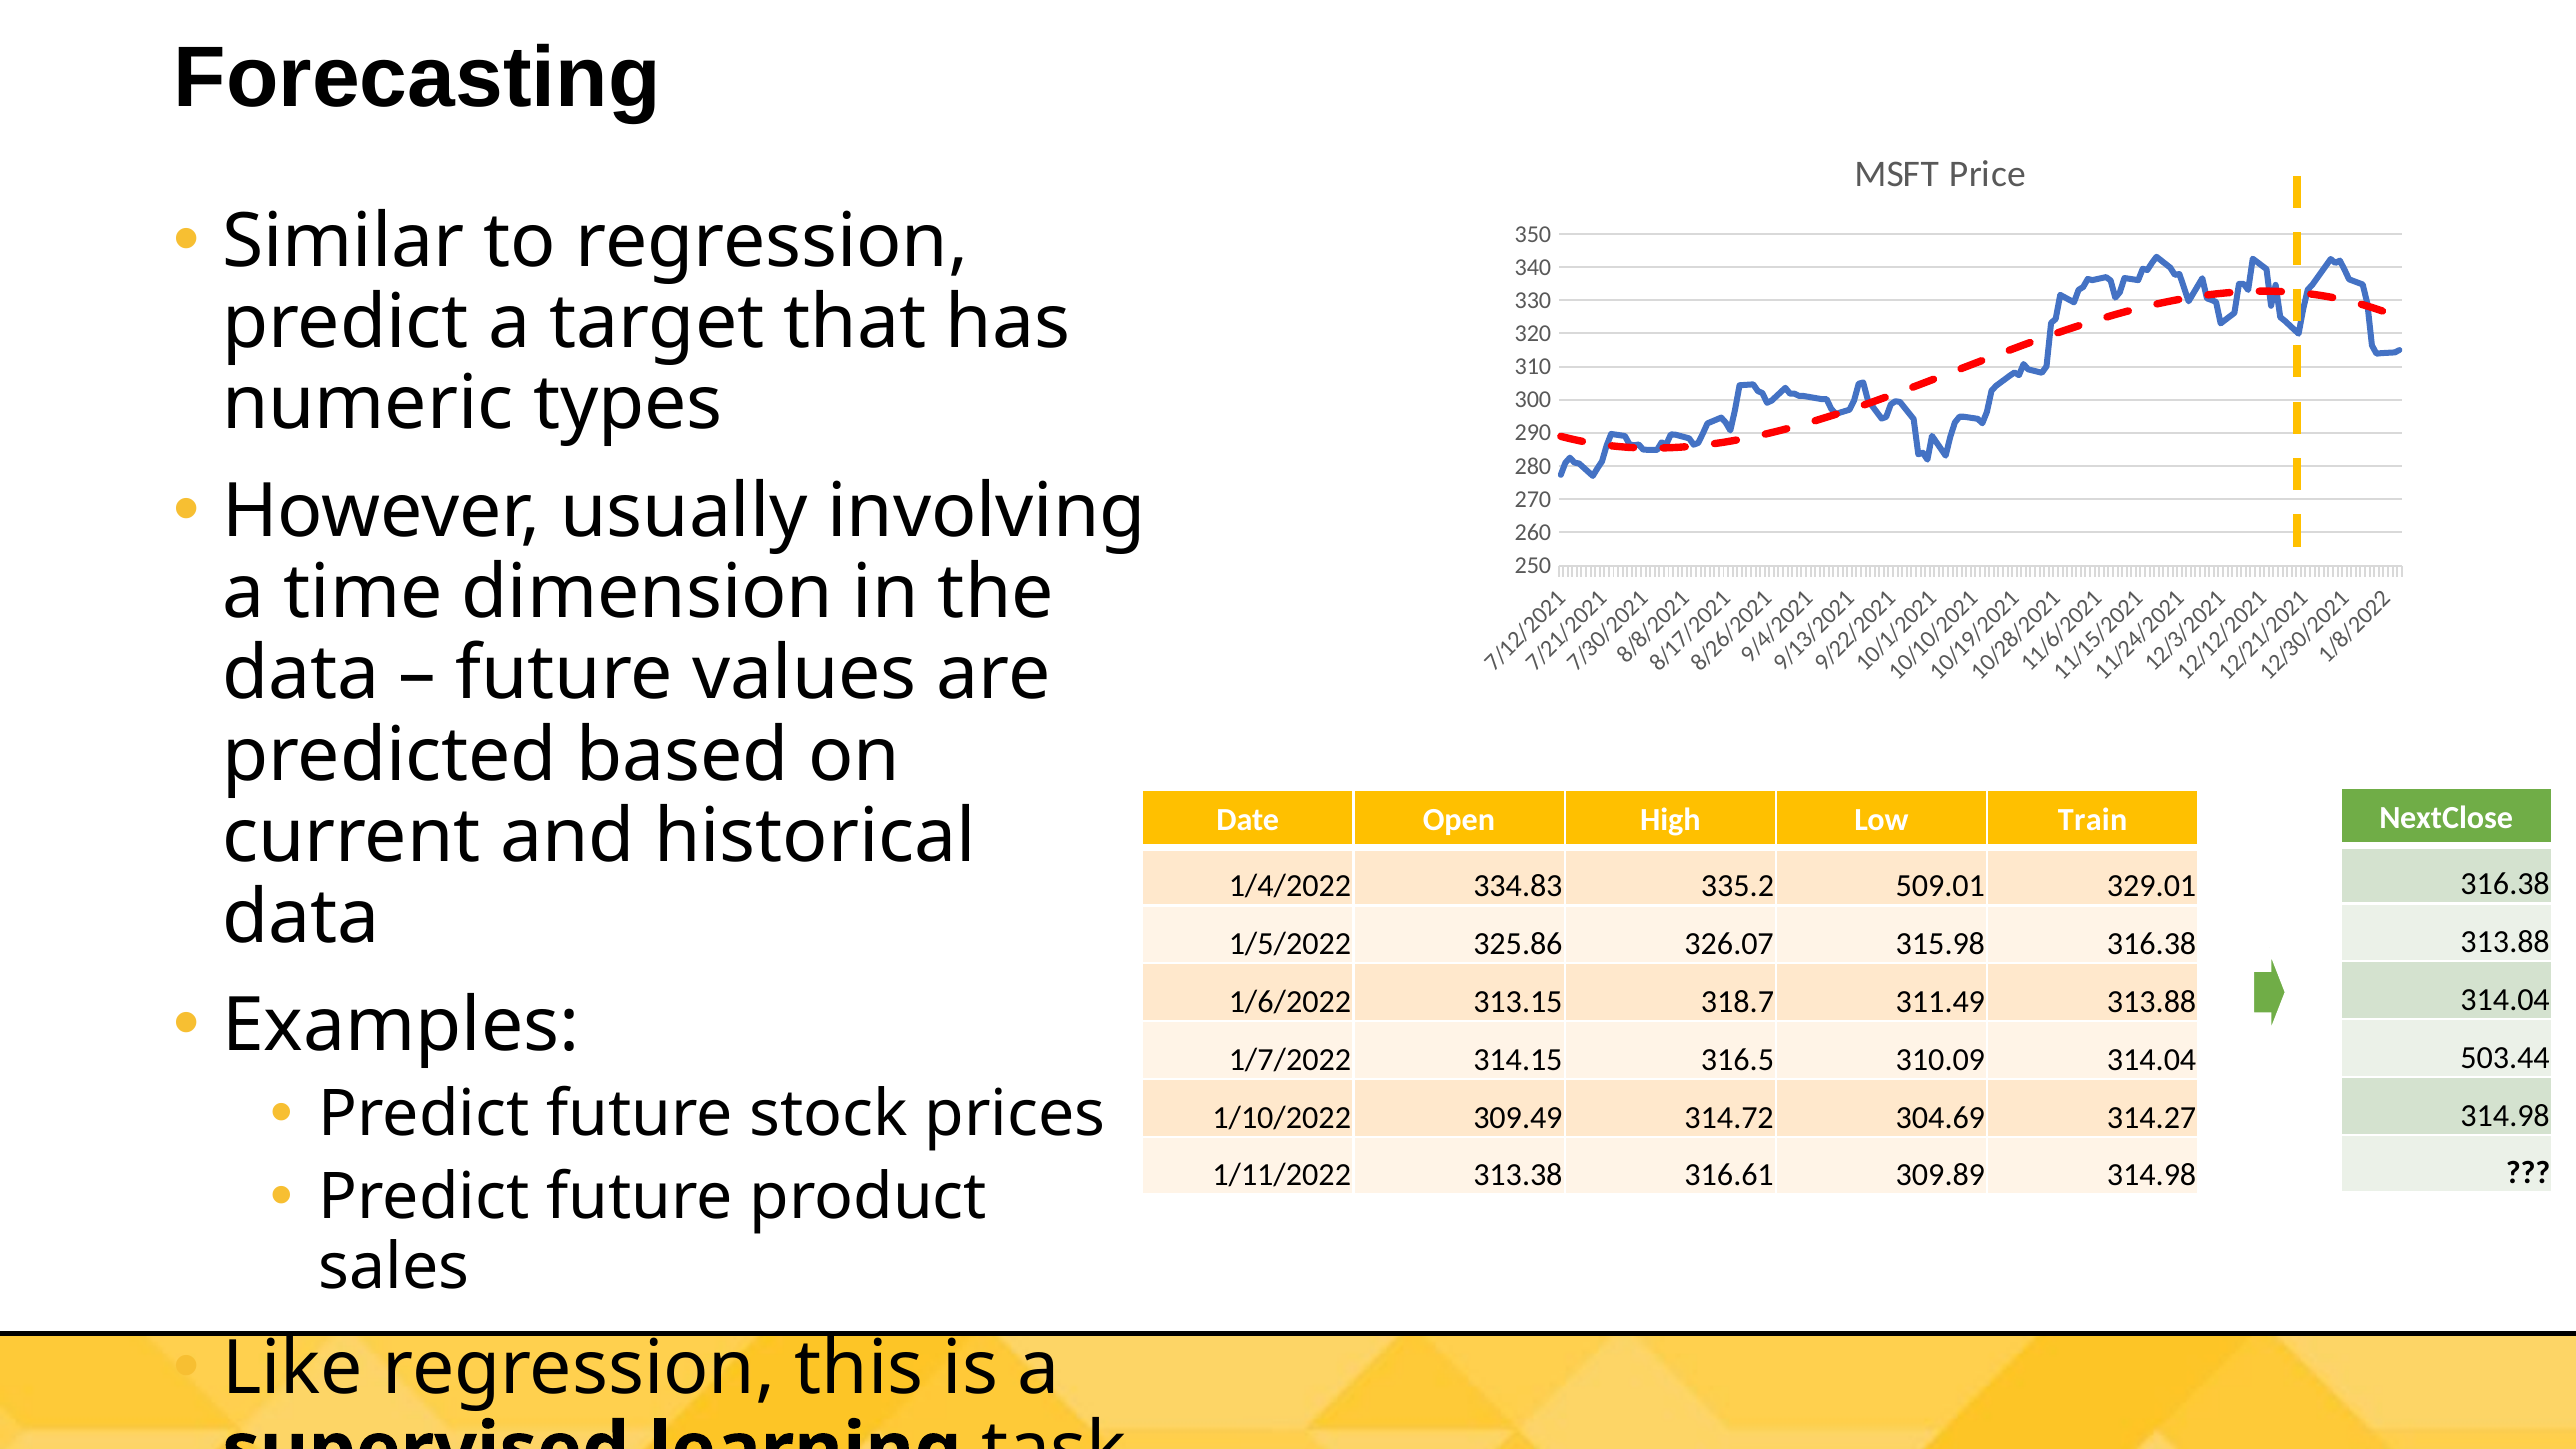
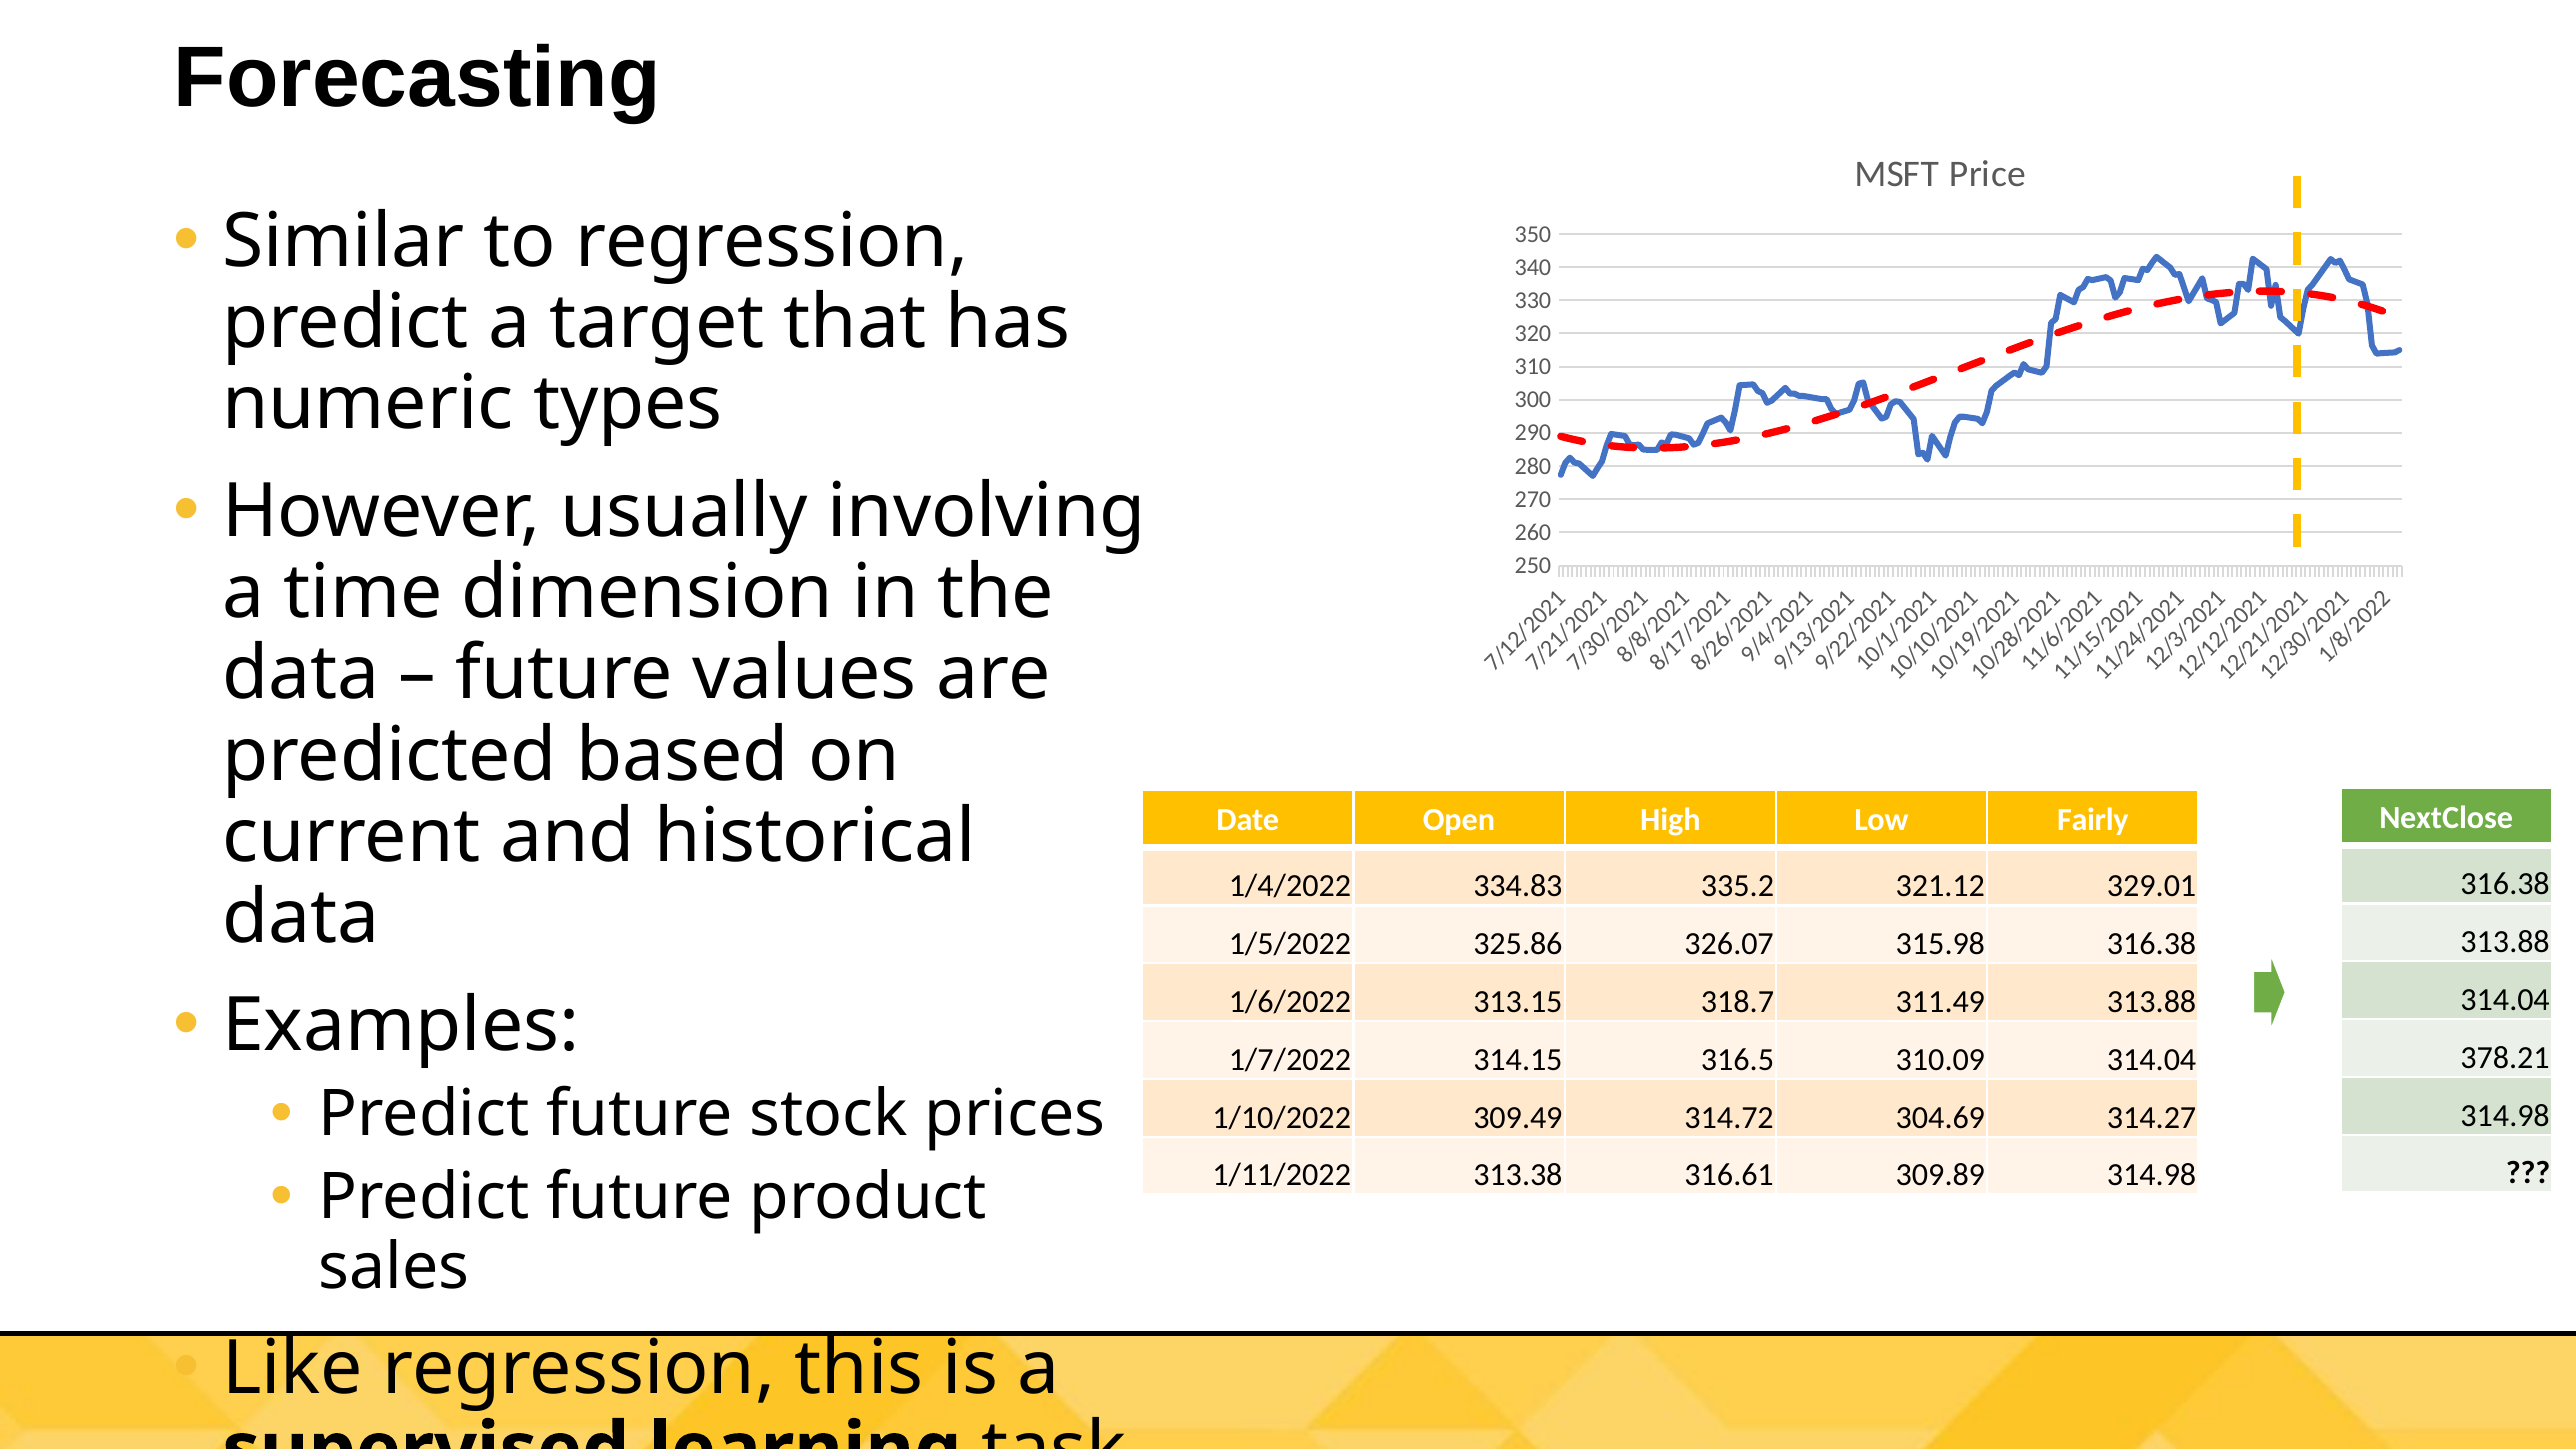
Train: Train -> Fairly (2093, 820)
509.01: 509.01 -> 321.12 (1940, 886)
503.44: 503.44 -> 378.21 (2505, 1058)
